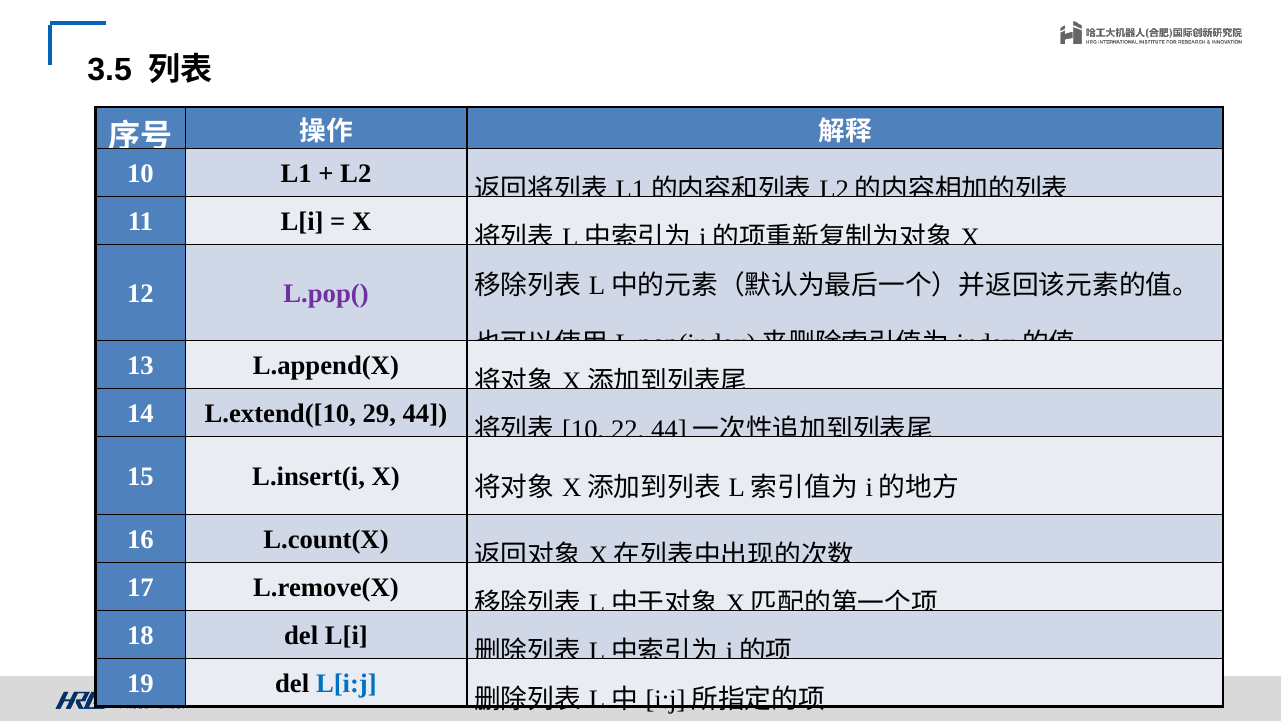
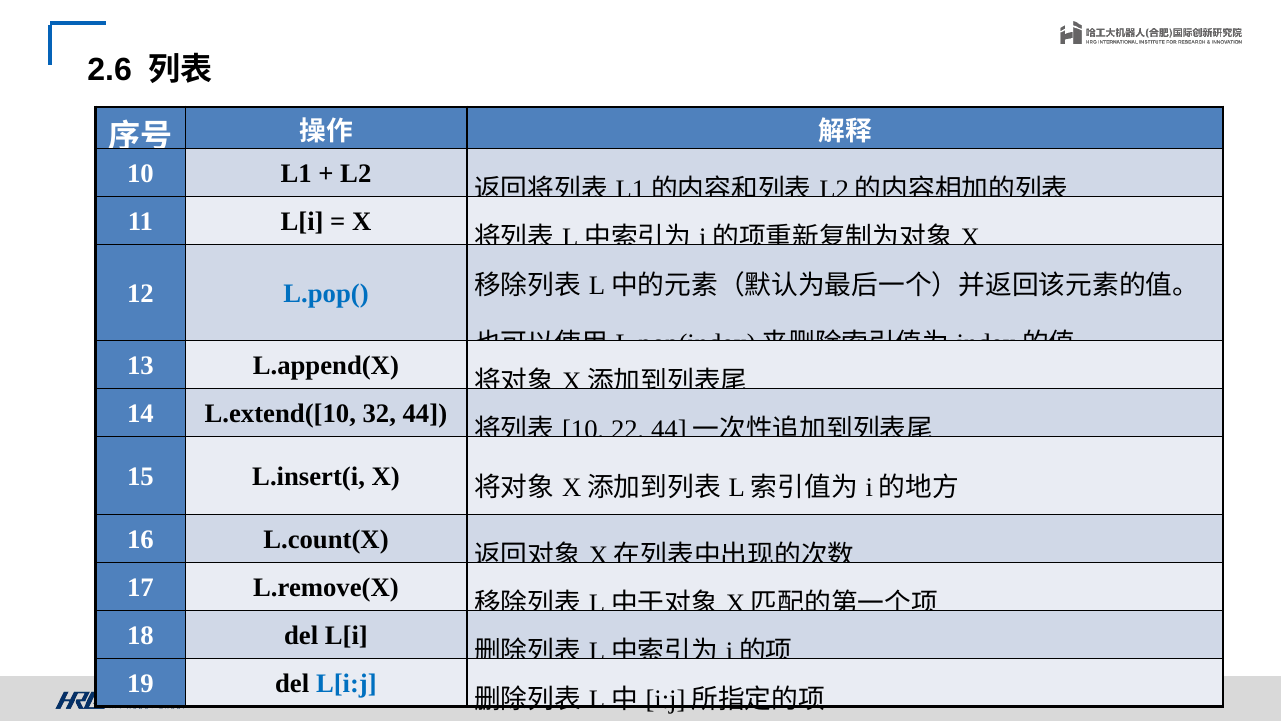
3.5: 3.5 -> 2.6 (110, 70)
L.pop( colour: purple -> blue (326, 294)
29: 29 -> 32 (379, 414)
